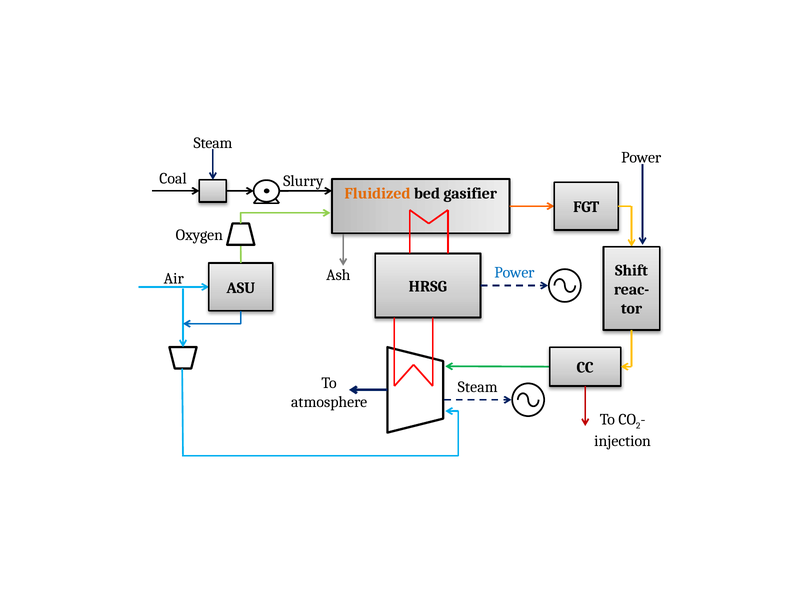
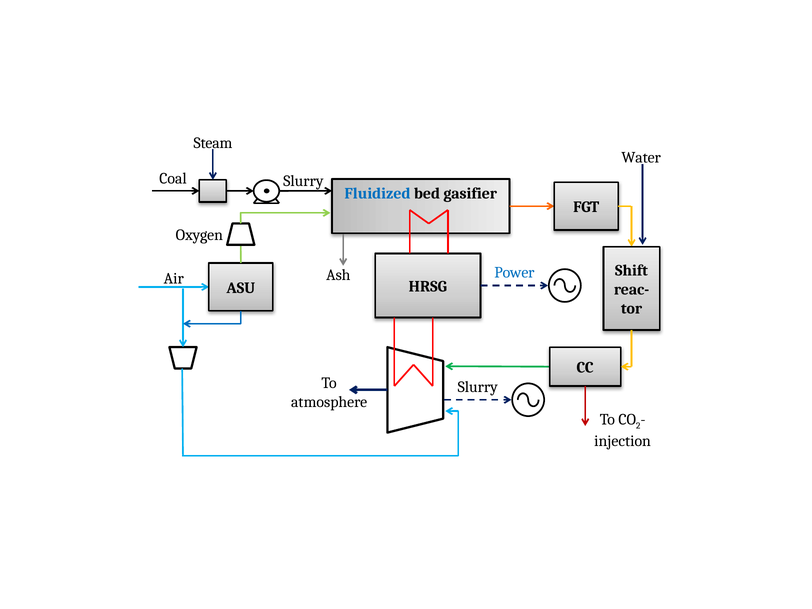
Power: Power -> Water (641, 157)
Fluidized colour: orange -> blue (377, 194)
Steam: Steam -> Slurry (478, 387)
